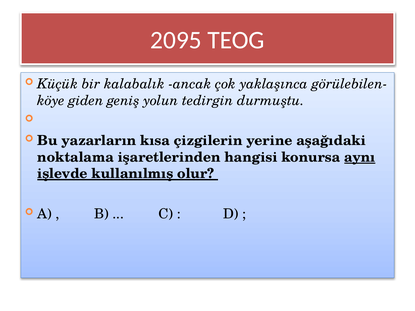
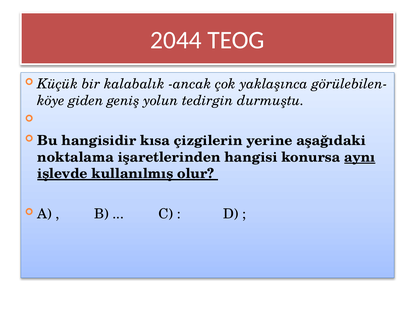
2095: 2095 -> 2044 (176, 40)
yazarların: yazarların -> hangisidir (99, 141)
